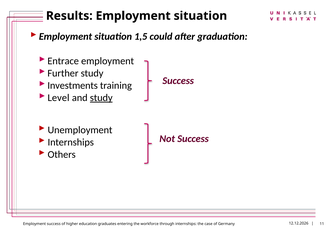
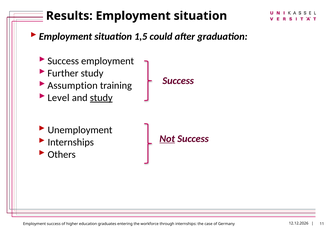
Entrace: Entrace -> Success (63, 61)
Investments: Investments -> Assumption (73, 85)
Not underline: none -> present (167, 139)
